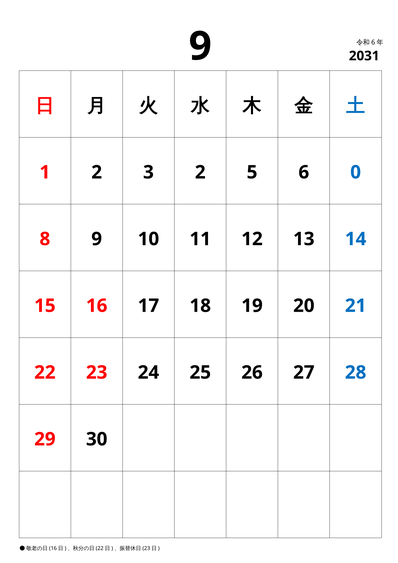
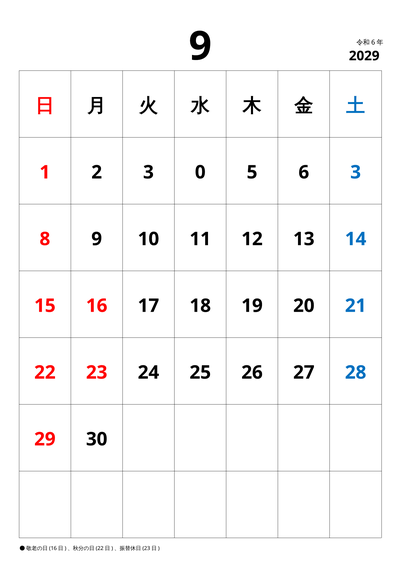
2031: 2031 -> 2029 (364, 56)
3 2: 2 -> 0 (200, 172)
6 0: 0 -> 3 (356, 172)
